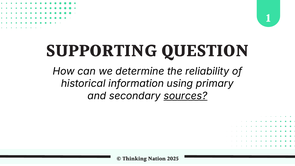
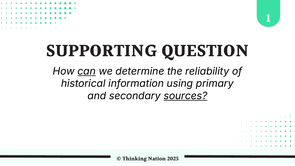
can underline: none -> present (87, 71)
